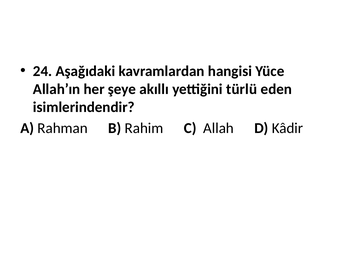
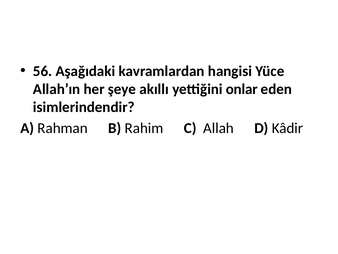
24: 24 -> 56 (43, 71)
türlü: türlü -> onlar (242, 89)
